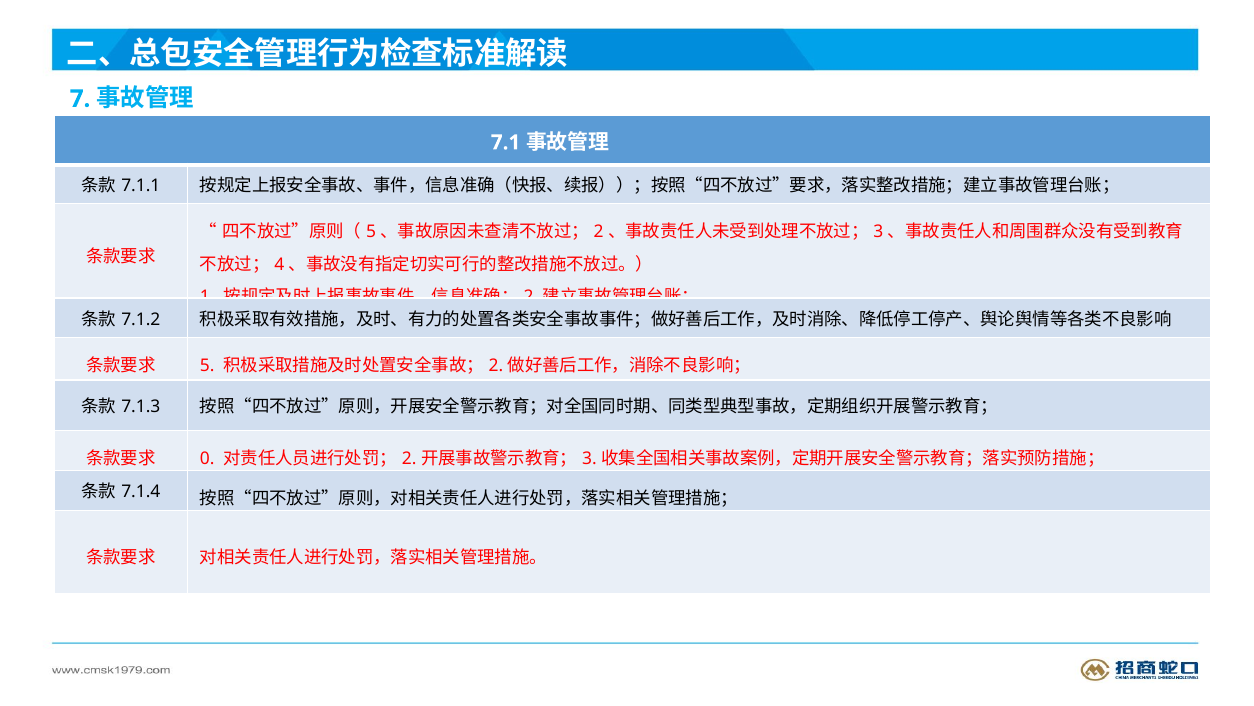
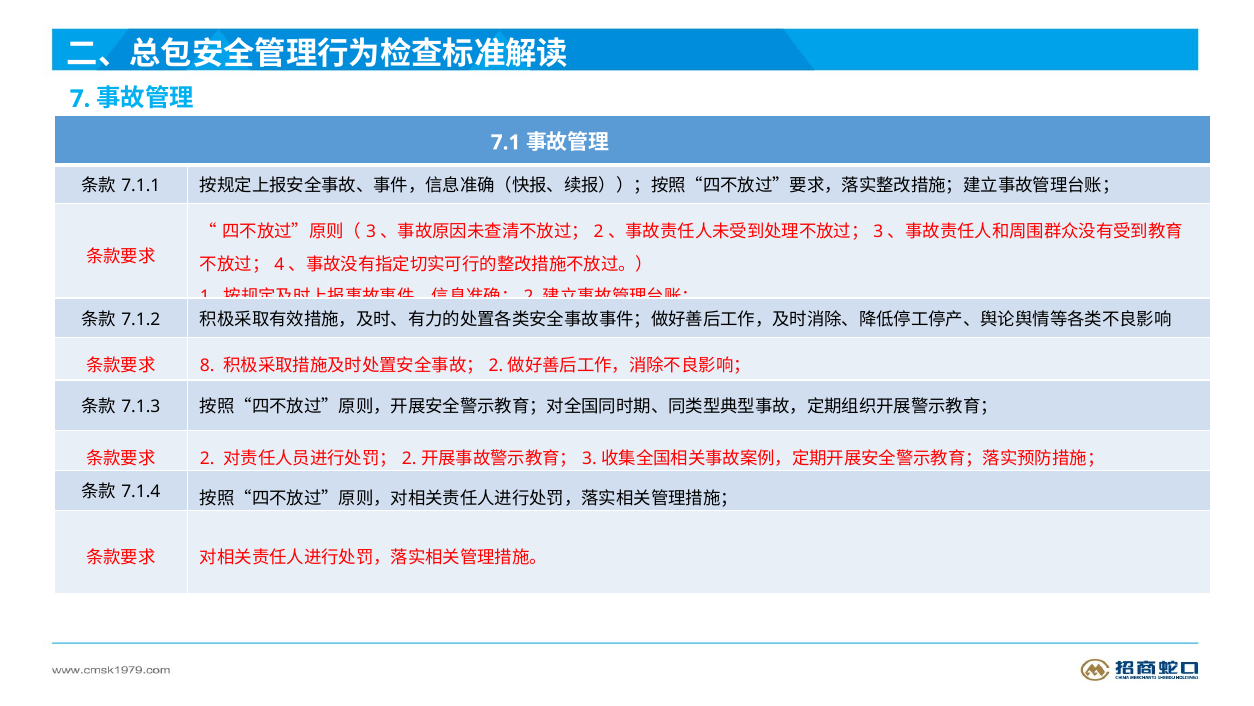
5: 5 -> 3 (371, 232)
5: 5 -> 8 (207, 365)
0: 0 -> 2 (207, 458)
